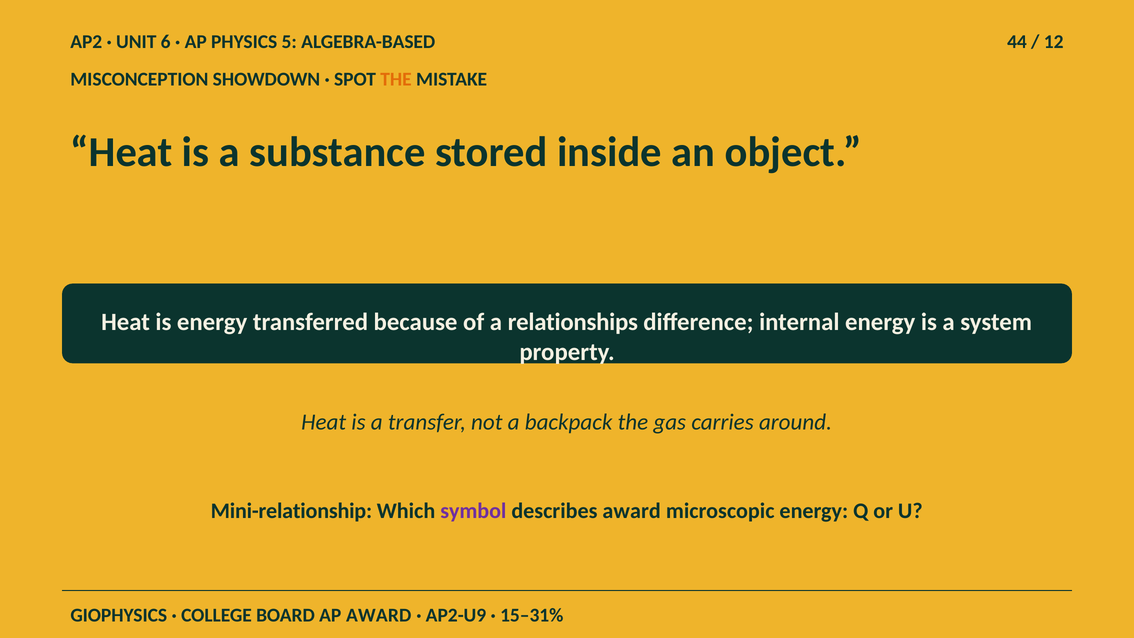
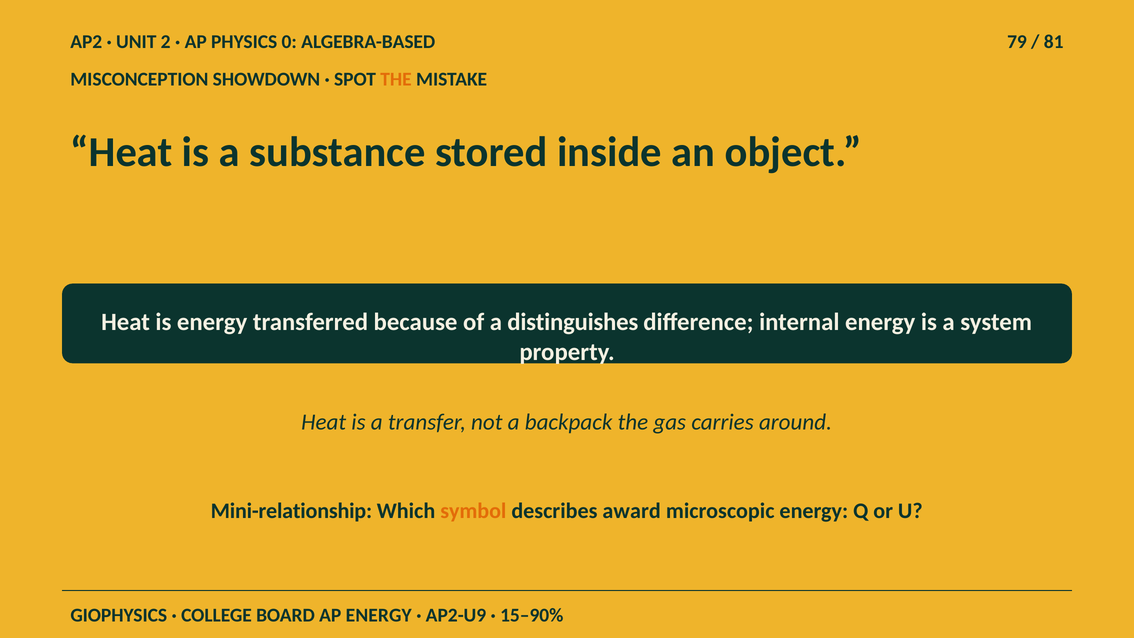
6: 6 -> 2 (166, 42)
5: 5 -> 0 (289, 42)
44: 44 -> 79 (1017, 42)
12: 12 -> 81 (1054, 42)
relationships: relationships -> distinguishes (573, 322)
symbol colour: purple -> orange (473, 511)
AP AWARD: AWARD -> ENERGY (379, 615)
15–31%: 15–31% -> 15–90% (532, 615)
